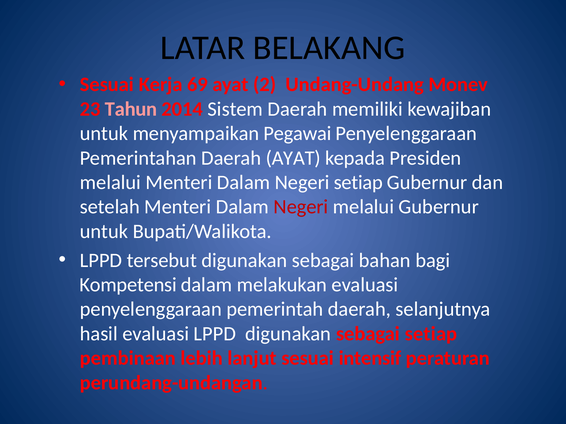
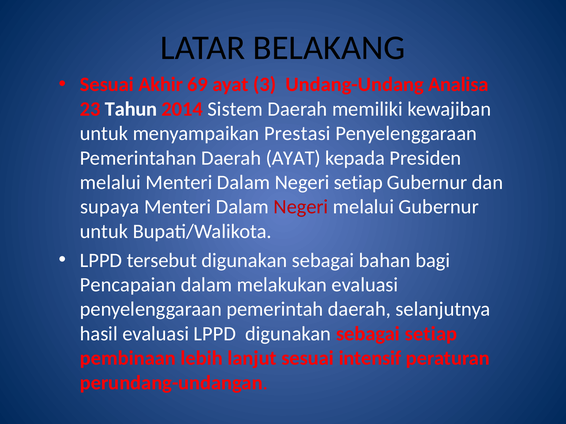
Kerja: Kerja -> Akhir (161, 85)
2: 2 -> 3 (265, 85)
Monev: Monev -> Analisa (458, 85)
Tahun colour: pink -> white (131, 109)
Pegawai: Pegawai -> Prestasi (297, 134)
setelah: setelah -> supaya (110, 207)
Kompetensi: Kompetensi -> Pencapaian (128, 285)
